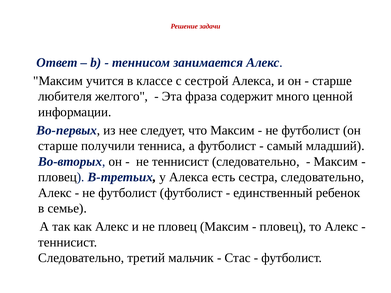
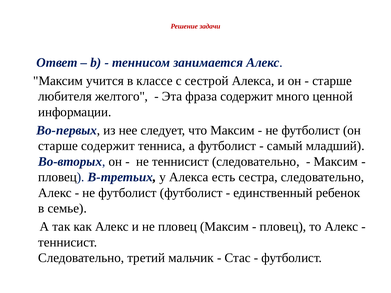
старше получили: получили -> содержит (108, 146)
